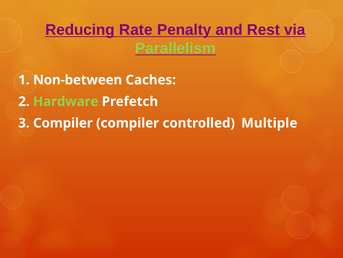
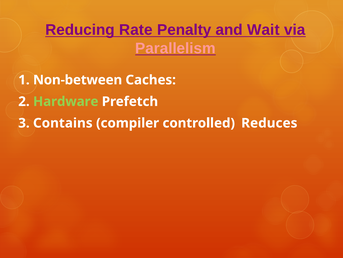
Rest: Rest -> Wait (263, 30)
Parallelism colour: light green -> pink (175, 48)
3 Compiler: Compiler -> Contains (63, 123)
Multiple: Multiple -> Reduces (269, 123)
